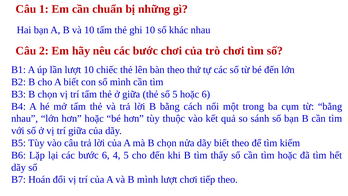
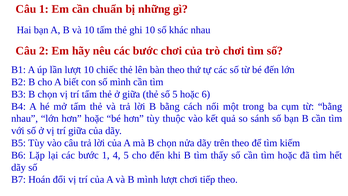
dãy biết: biết -> trên (222, 143)
bước 6: 6 -> 1 (106, 155)
